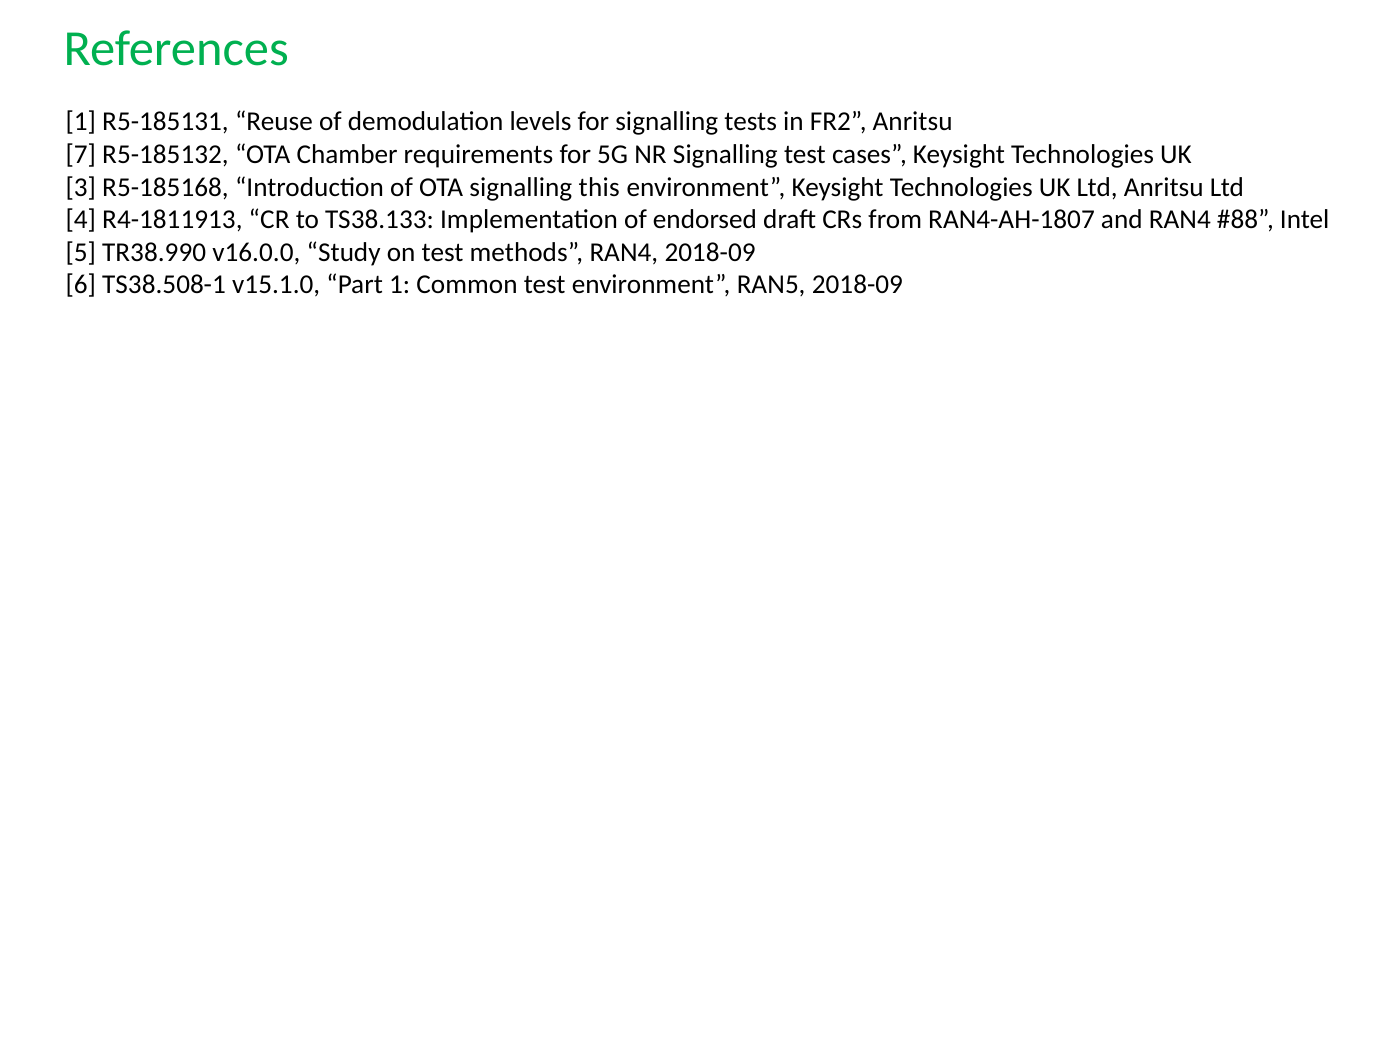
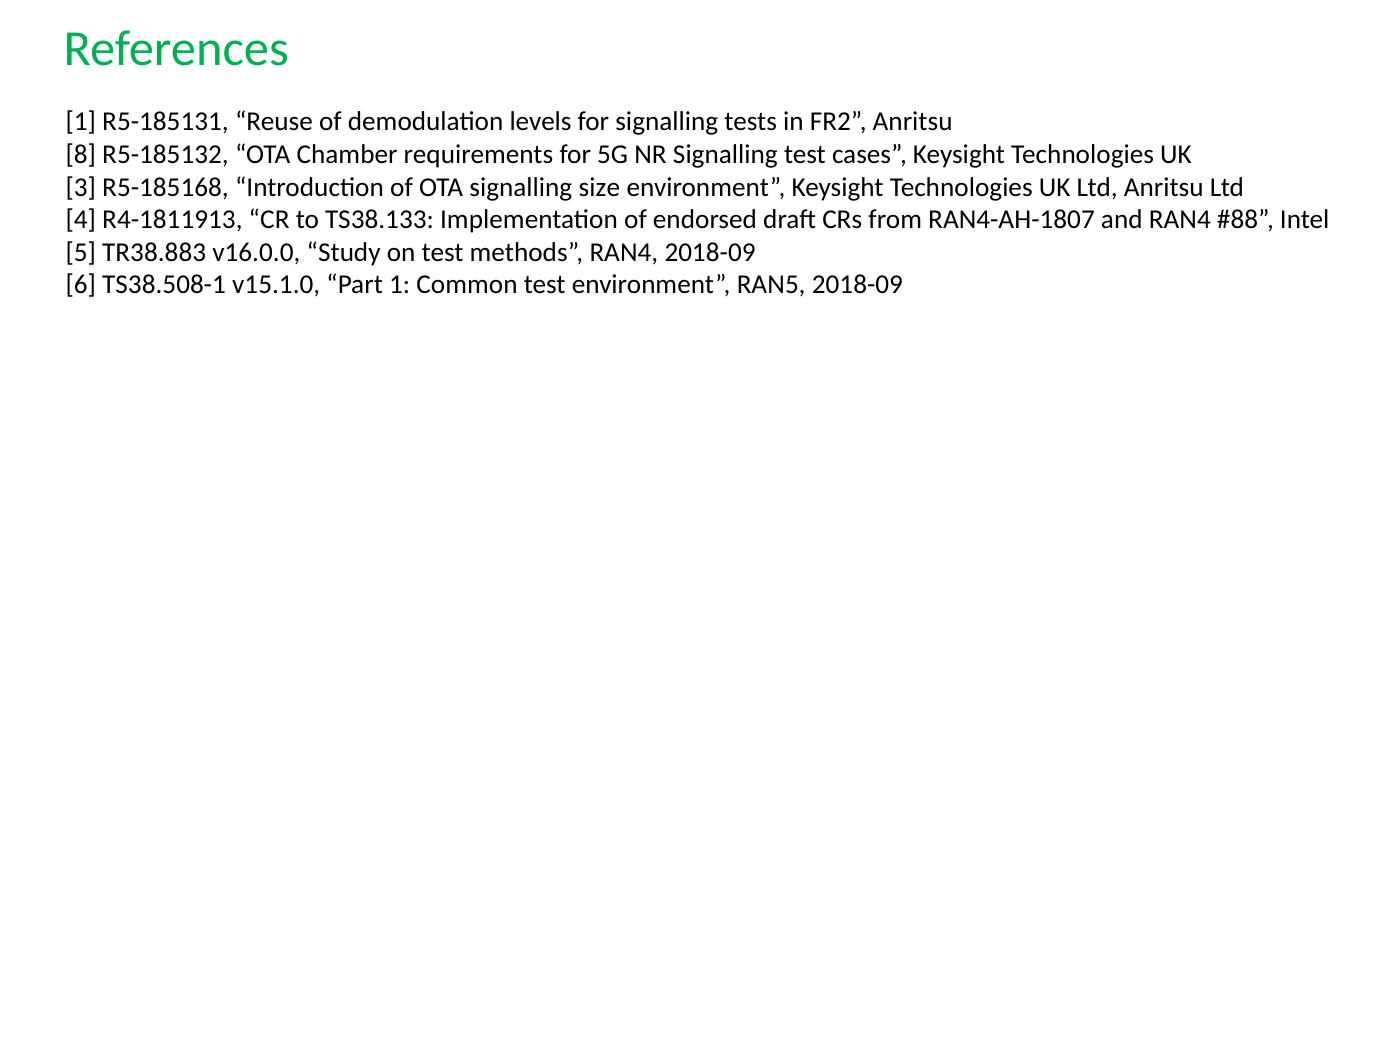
7: 7 -> 8 (81, 154)
this: this -> size (599, 187)
TR38.990: TR38.990 -> TR38.883 (154, 252)
